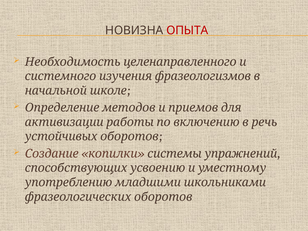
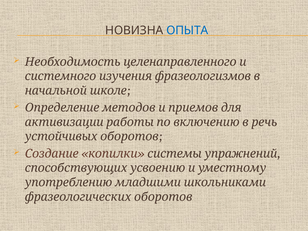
ОПЫТА colour: red -> blue (187, 30)
